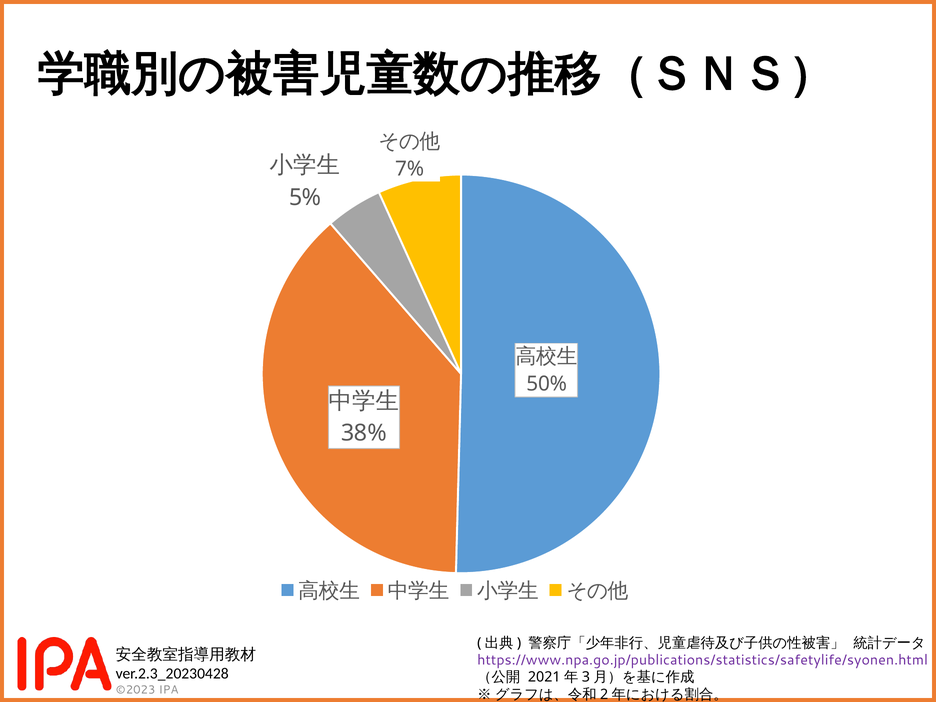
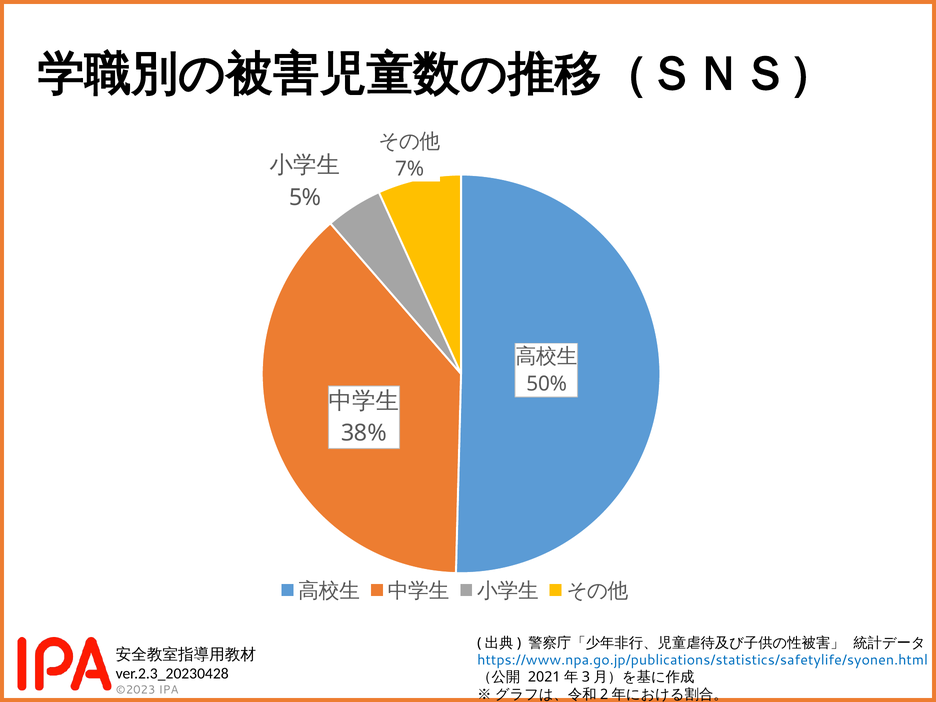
https://www.npa.go.jp/publications/statistics/safetylife/syonen.html colour: purple -> blue (703, 660)
